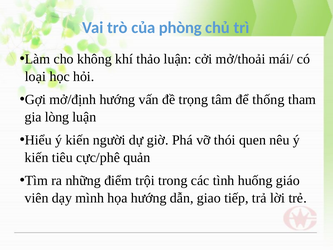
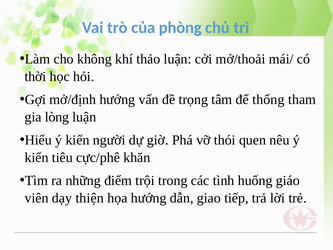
loại: loại -> thời (35, 76)
quản: quản -> khăn (137, 157)
mình: mình -> thiện (90, 198)
